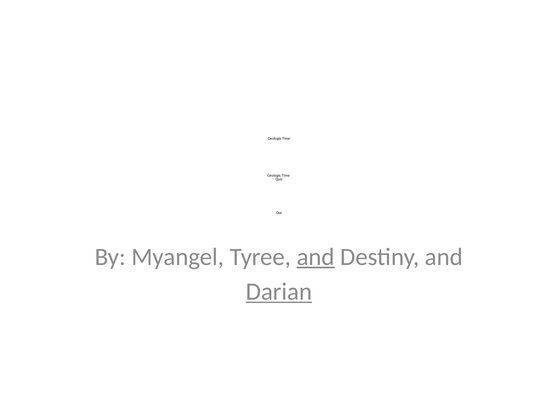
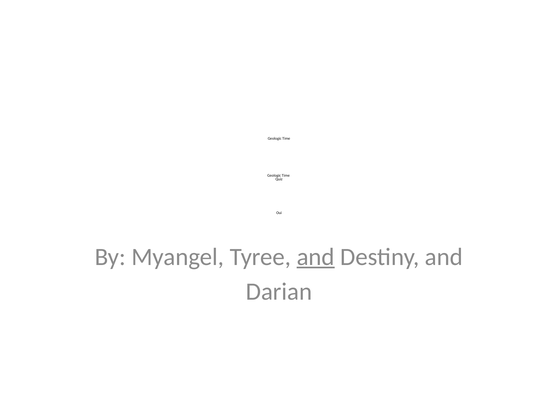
Darian underline: present -> none (279, 291)
